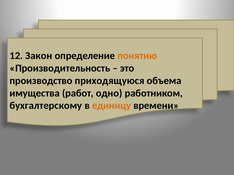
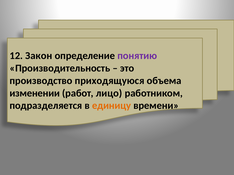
понятию colour: orange -> purple (137, 56)
имущества: имущества -> изменении (35, 93)
одно: одно -> лицо (109, 93)
бухгалтерскому: бухгалтерскому -> подразделяется (46, 106)
